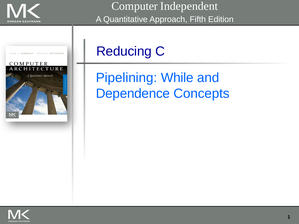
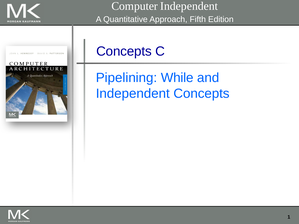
Reducing: Reducing -> Concepts (124, 51)
Dependence: Dependence -> Independent (133, 94)
